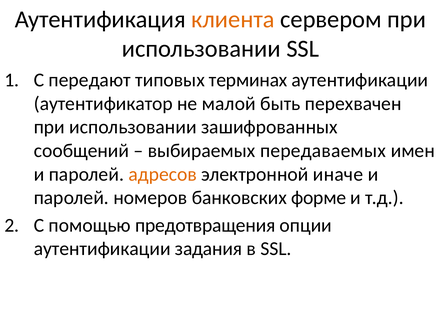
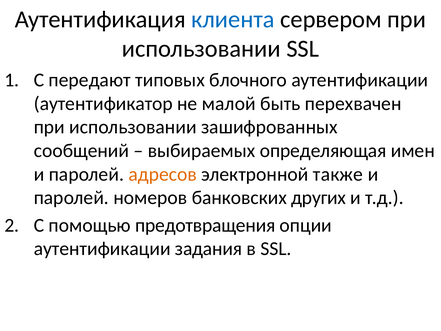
клиента colour: orange -> blue (233, 19)
терминах: терминах -> блочного (248, 80)
передаваемых: передаваемых -> определяющая (323, 151)
иначе: иначе -> также (338, 174)
форме: форме -> других (319, 198)
